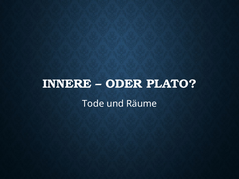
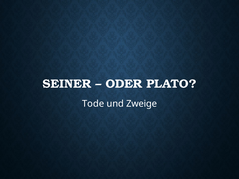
INNERE: INNERE -> SEINER (67, 84)
Räume: Räume -> Zweige (142, 104)
